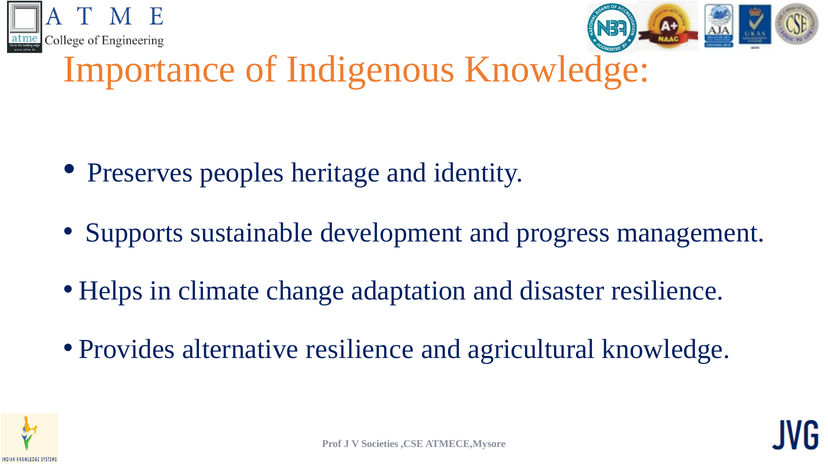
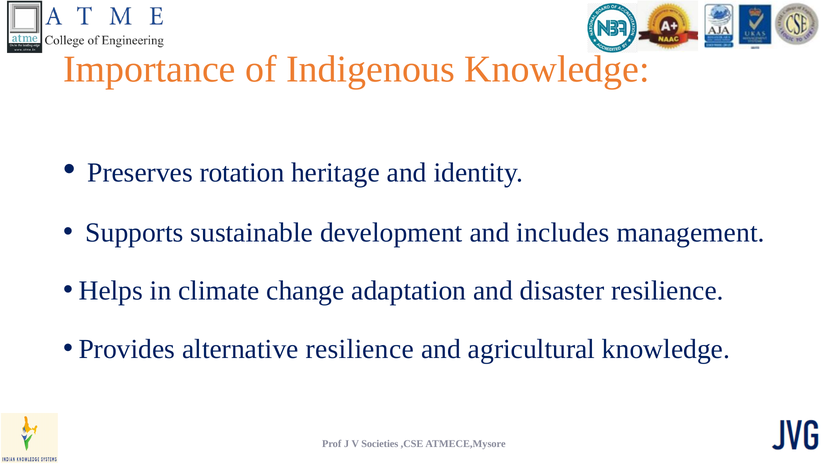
peoples: peoples -> rotation (242, 173)
progress: progress -> includes (563, 233)
